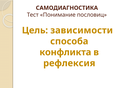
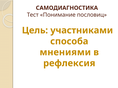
зависимости: зависимости -> участниками (82, 31)
конфликта: конфликта -> мнениями (65, 53)
